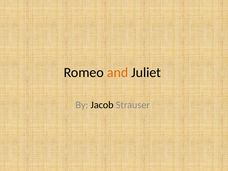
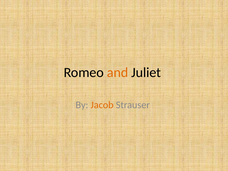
Jacob colour: black -> orange (102, 105)
